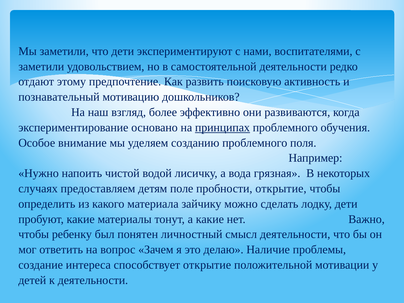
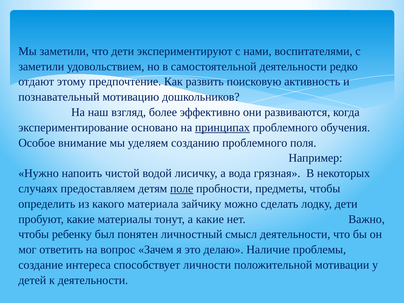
поле underline: none -> present (182, 189)
пробности открытие: открытие -> предметы (281, 189)
способствует открытие: открытие -> личности (207, 265)
